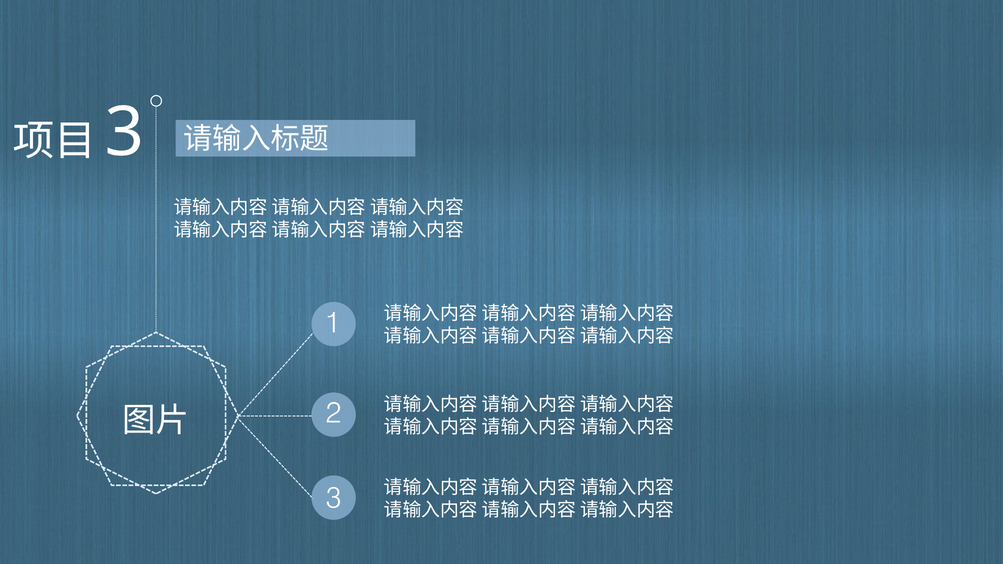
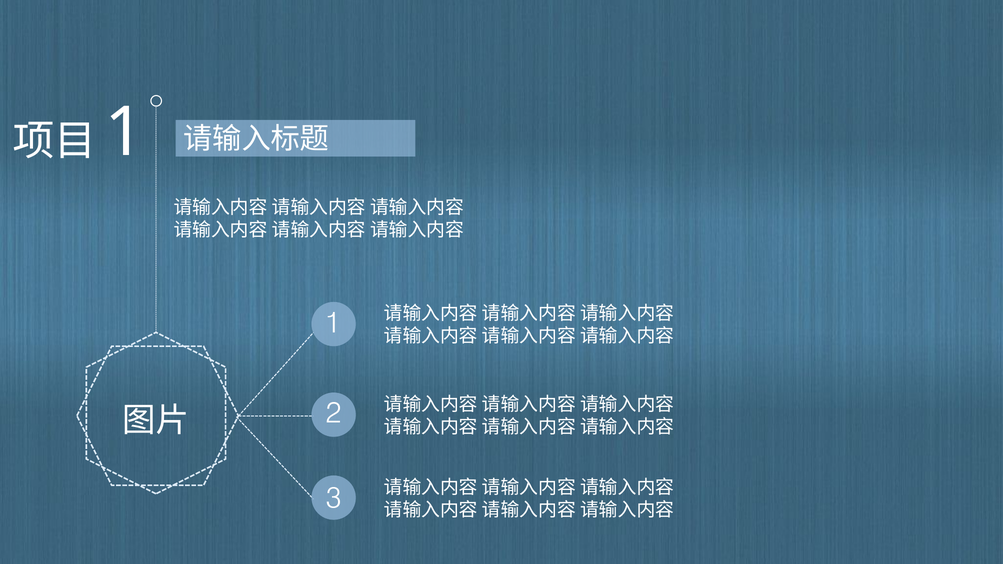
3: 3 -> 1 (125, 132)
